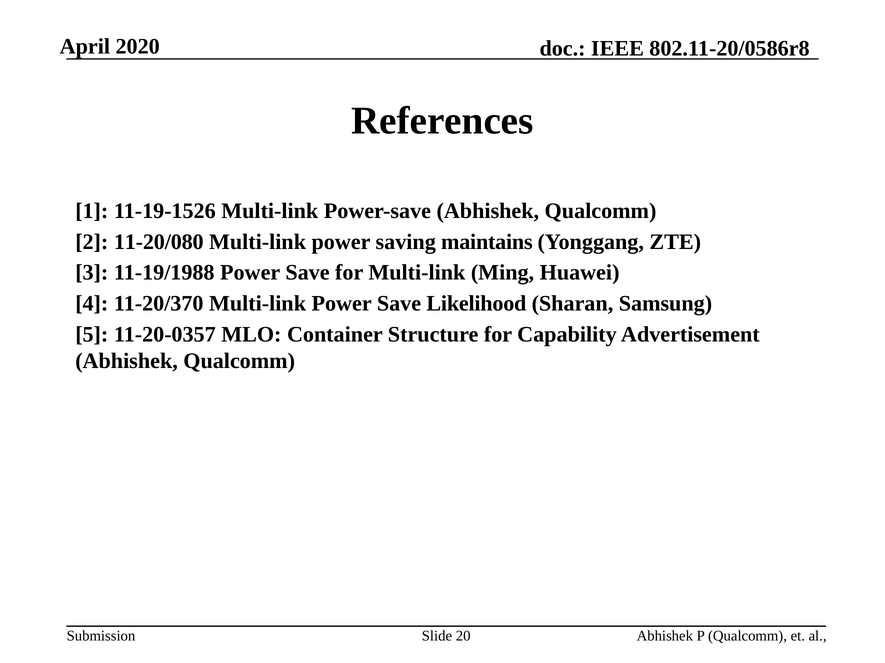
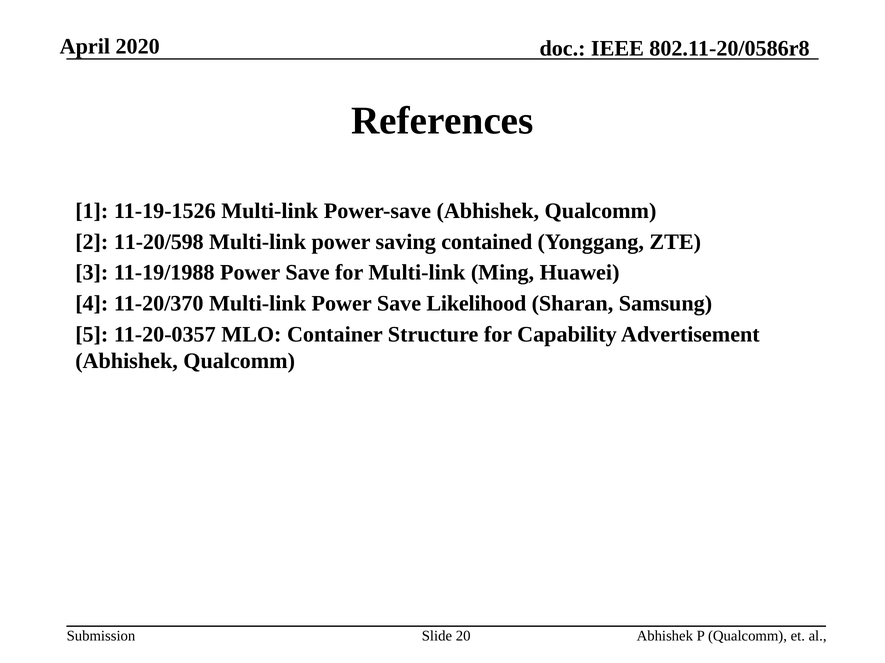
11-20/080: 11-20/080 -> 11-20/598 (159, 242)
maintains: maintains -> contained (487, 242)
